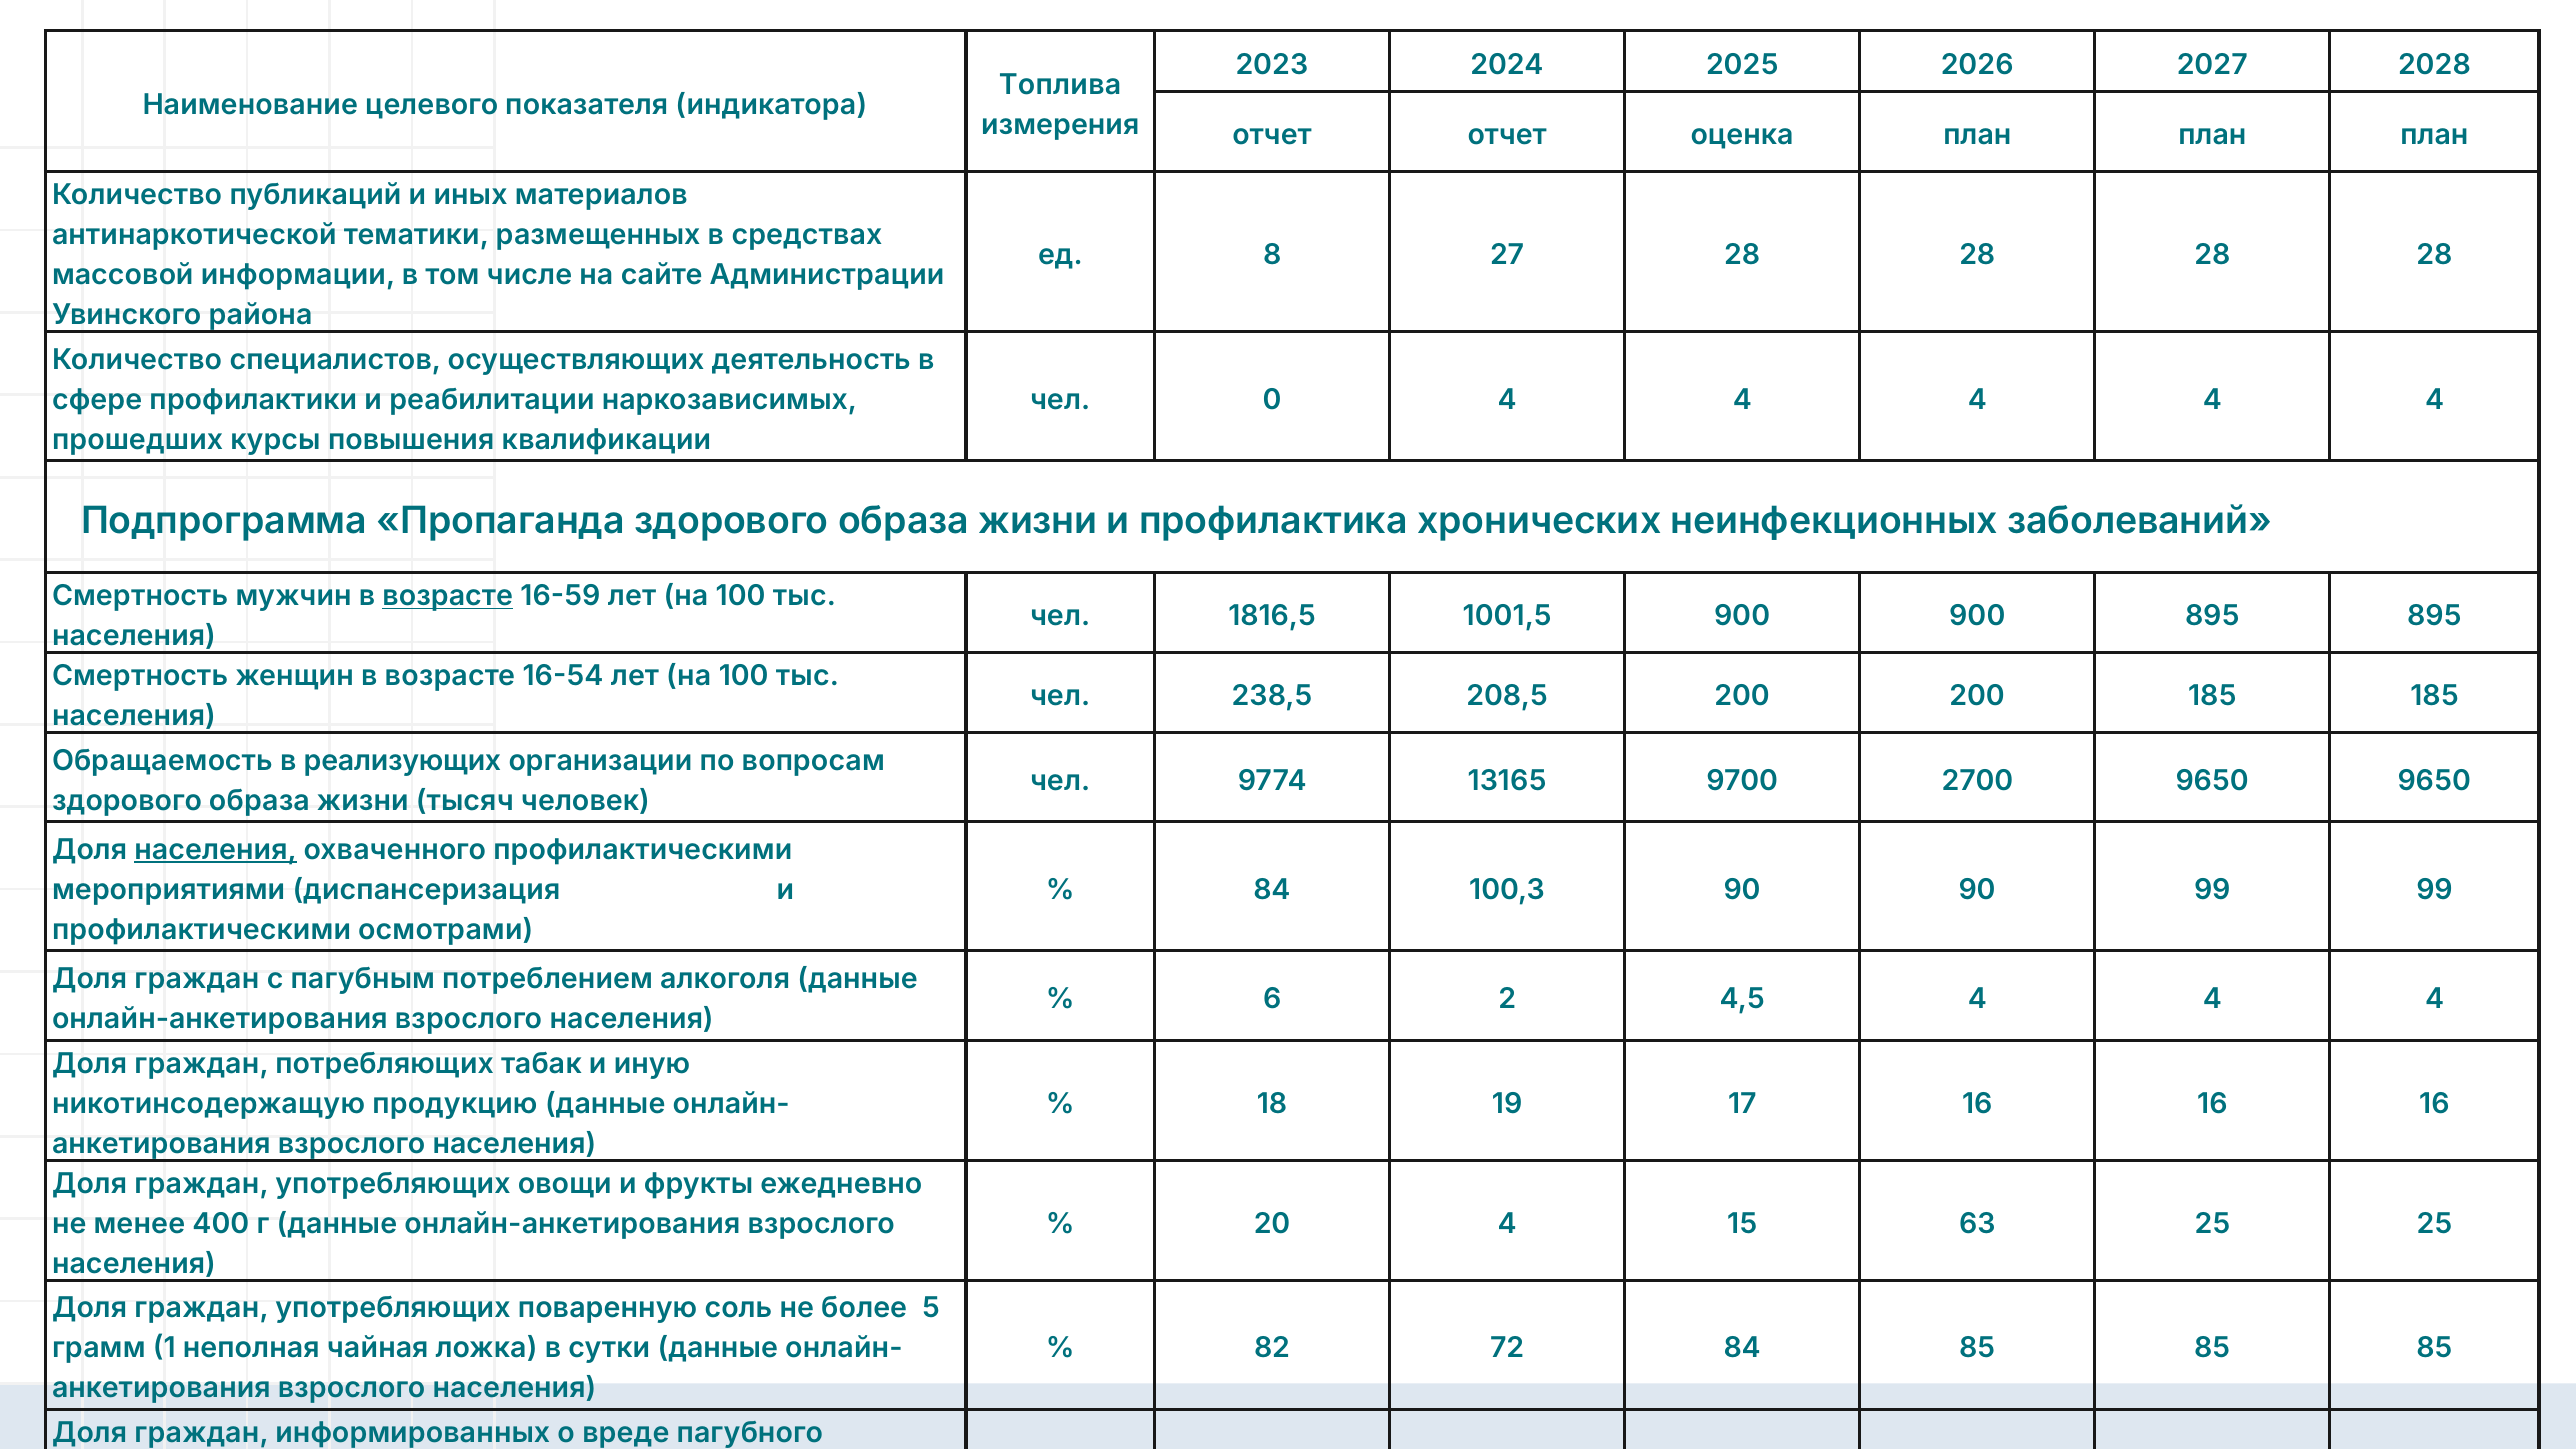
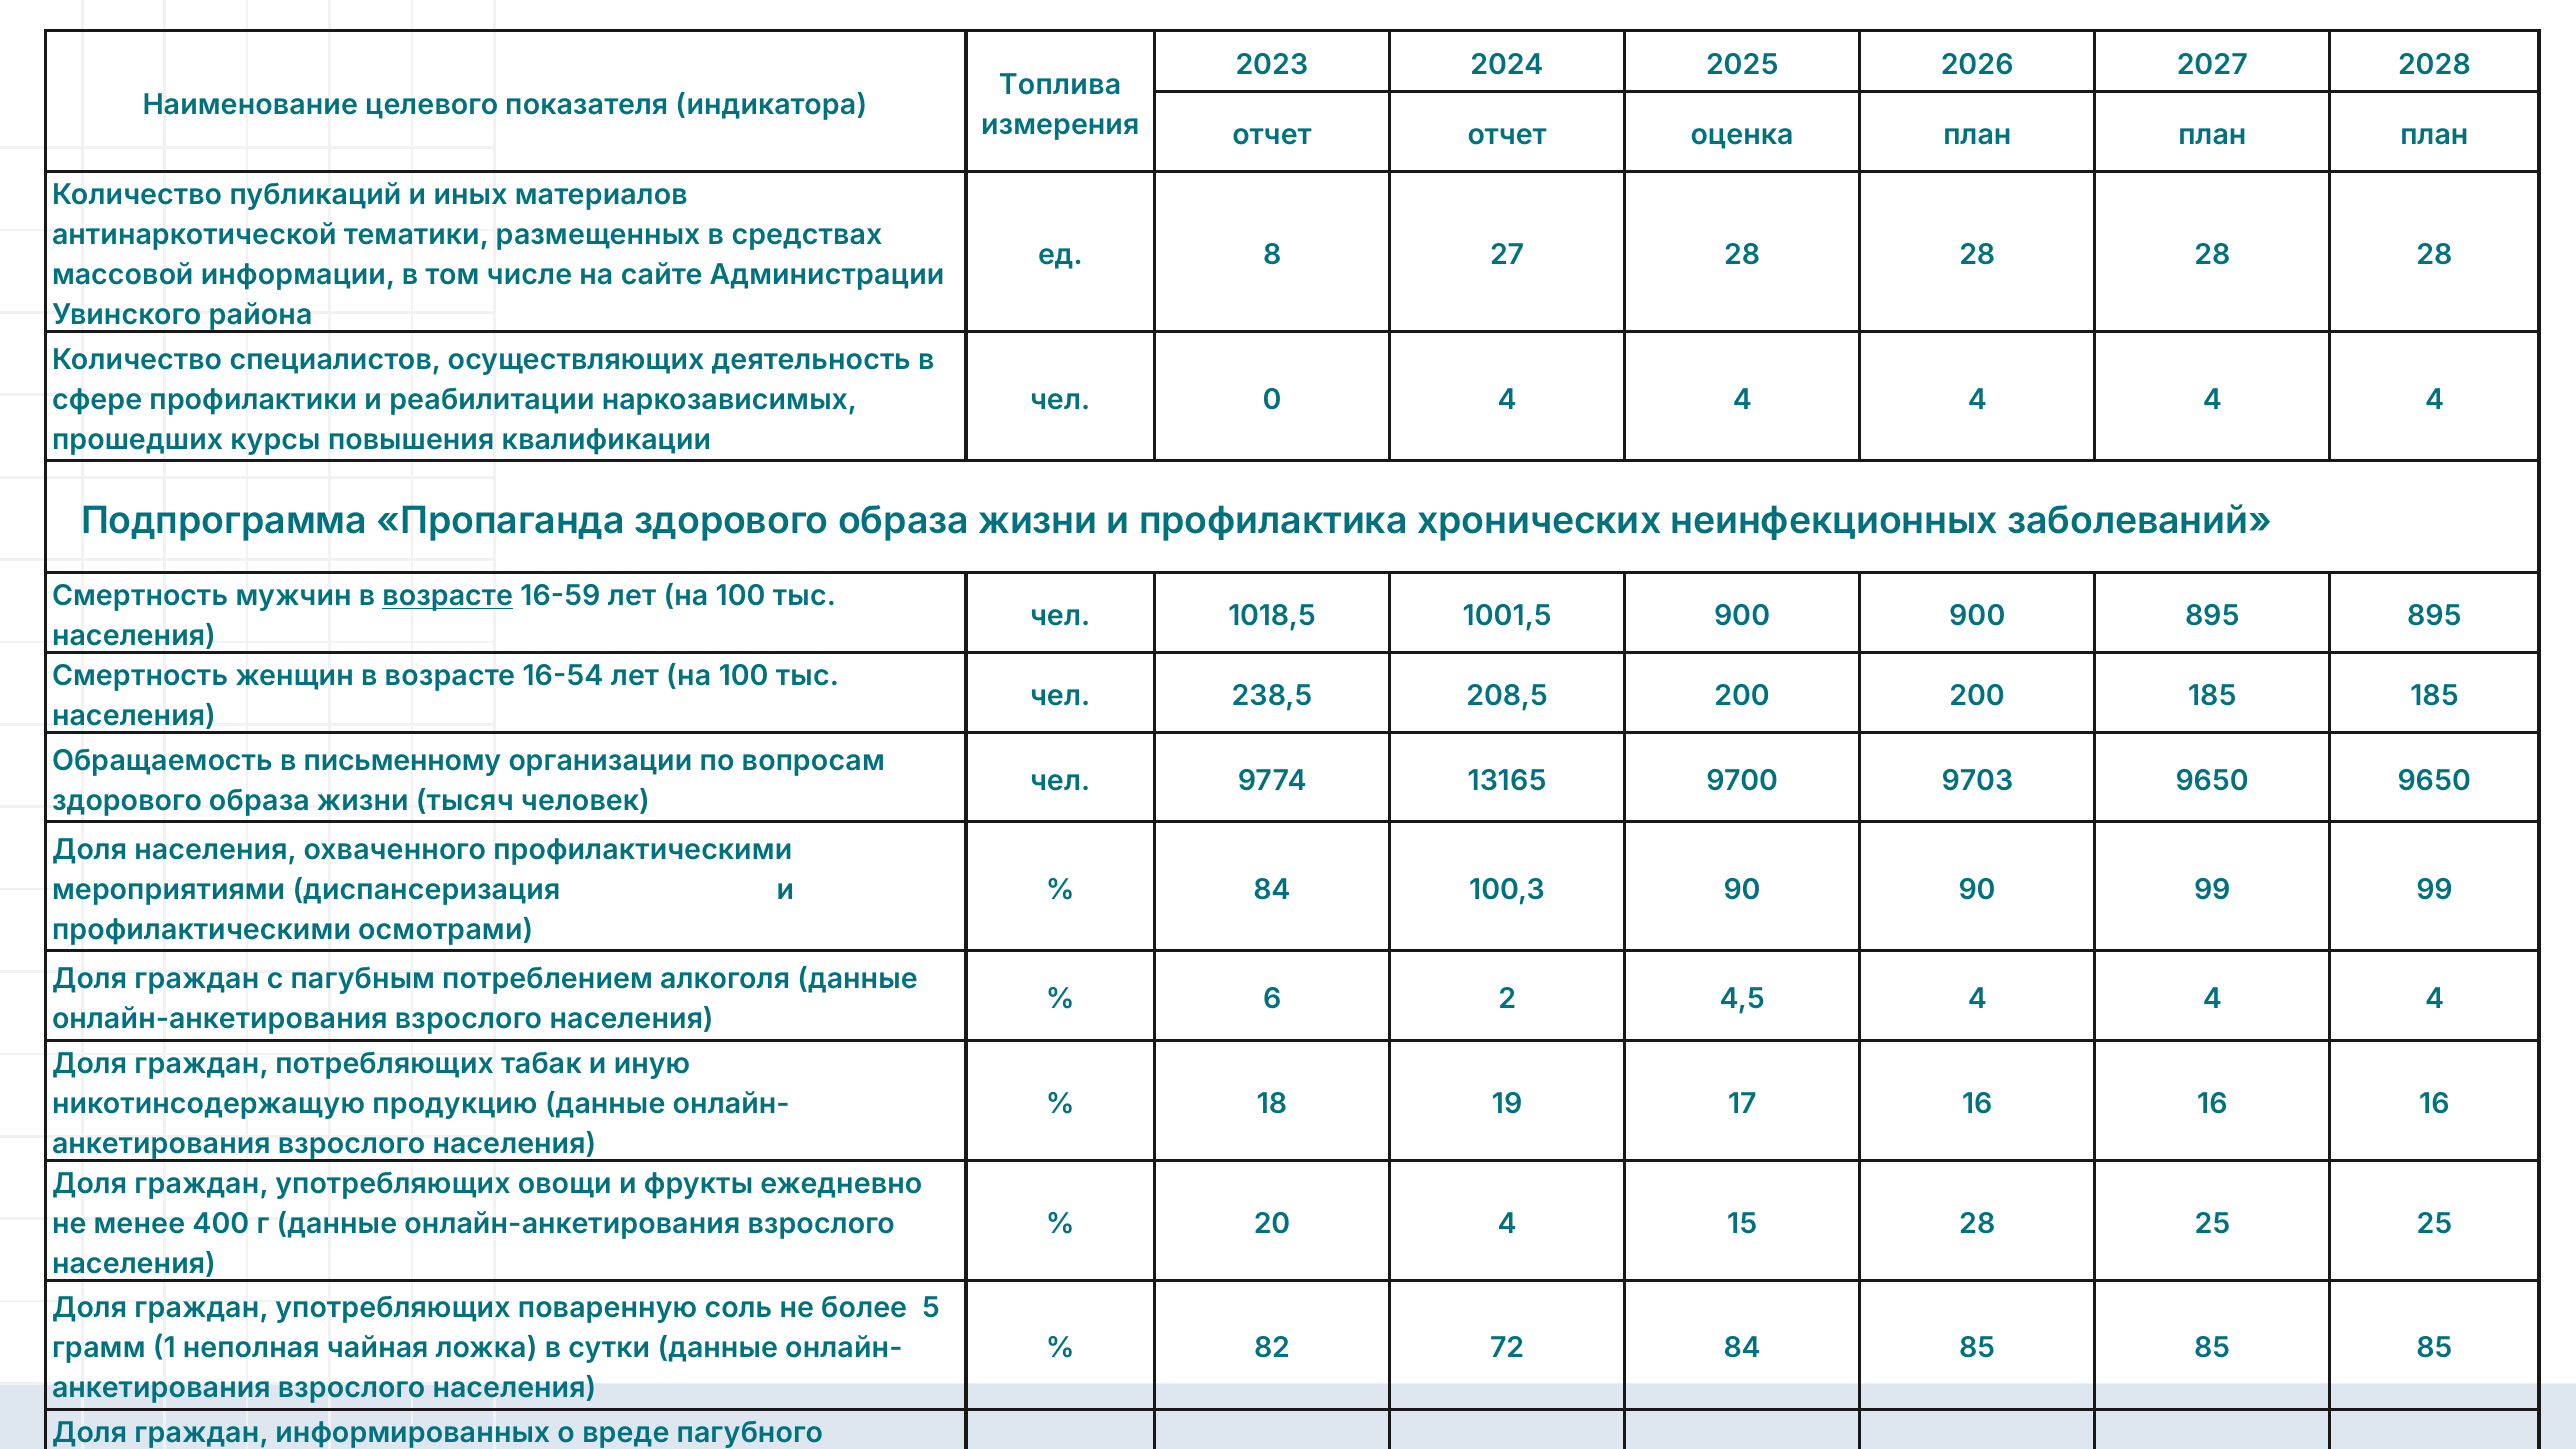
1816,5: 1816,5 -> 1018,5 (1272, 616)
реализующих: реализующих -> письменному (402, 761)
2700: 2700 -> 9703 (1977, 781)
населения underline: present -> none (216, 850)
15 63: 63 -> 28 (1977, 1224)
